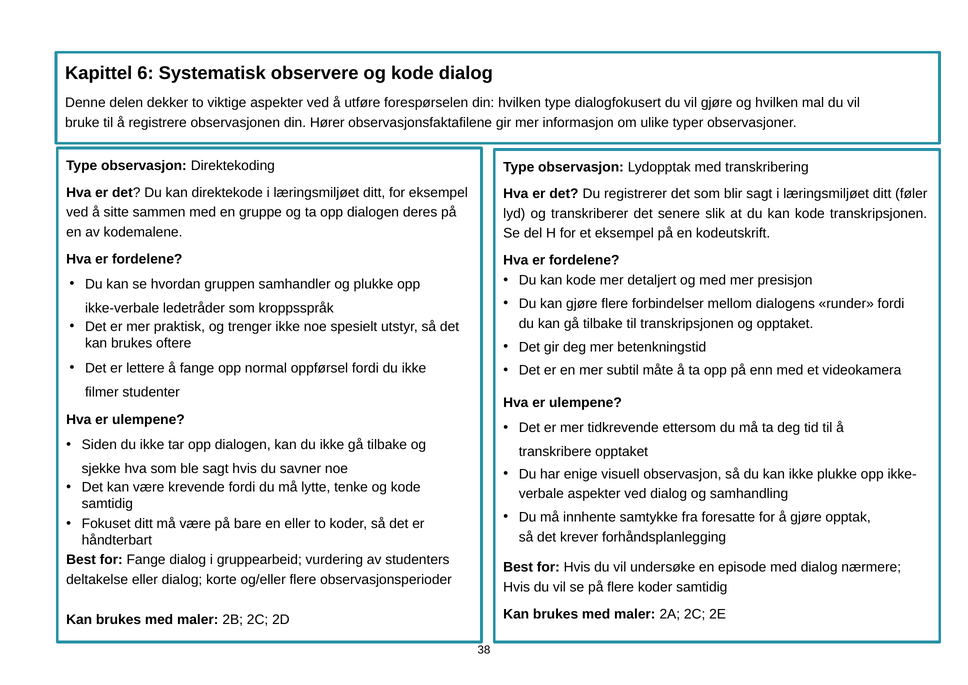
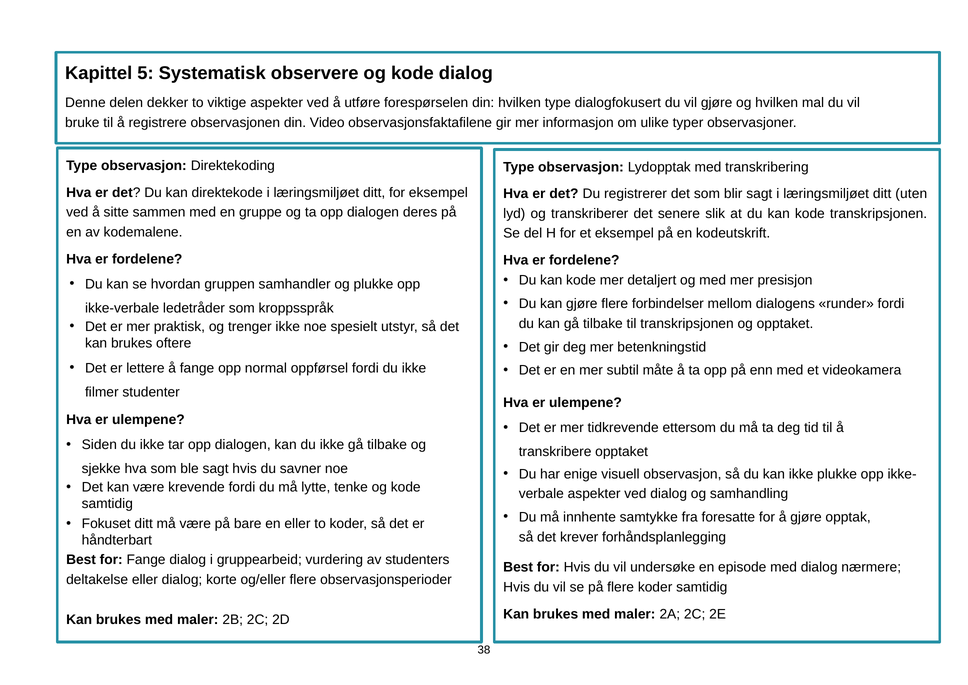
6: 6 -> 5 (145, 73)
Hører: Hører -> Video (327, 123)
føler: føler -> uten (911, 194)
